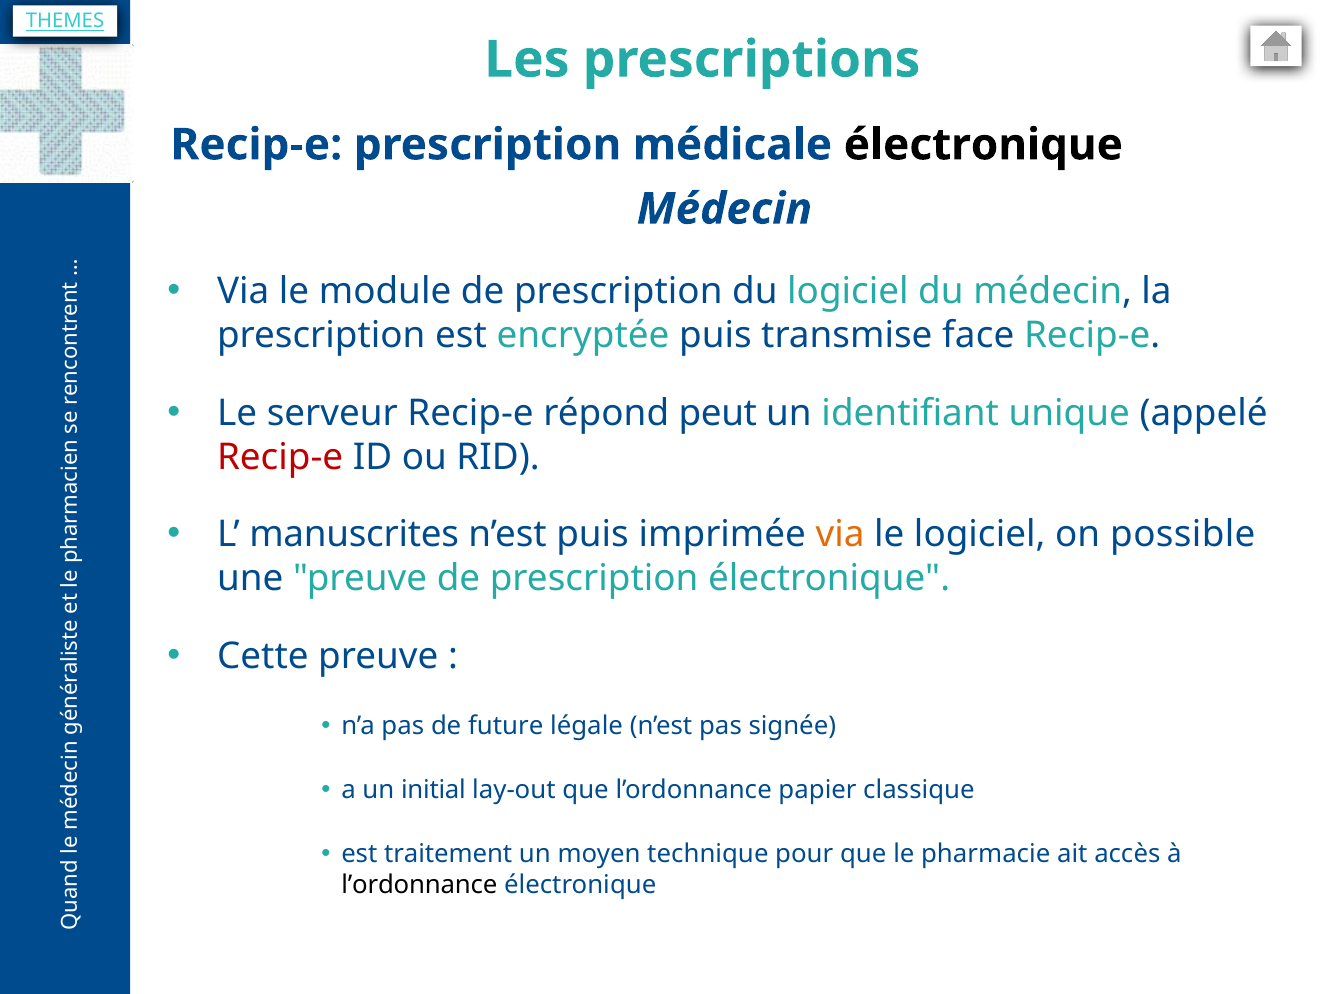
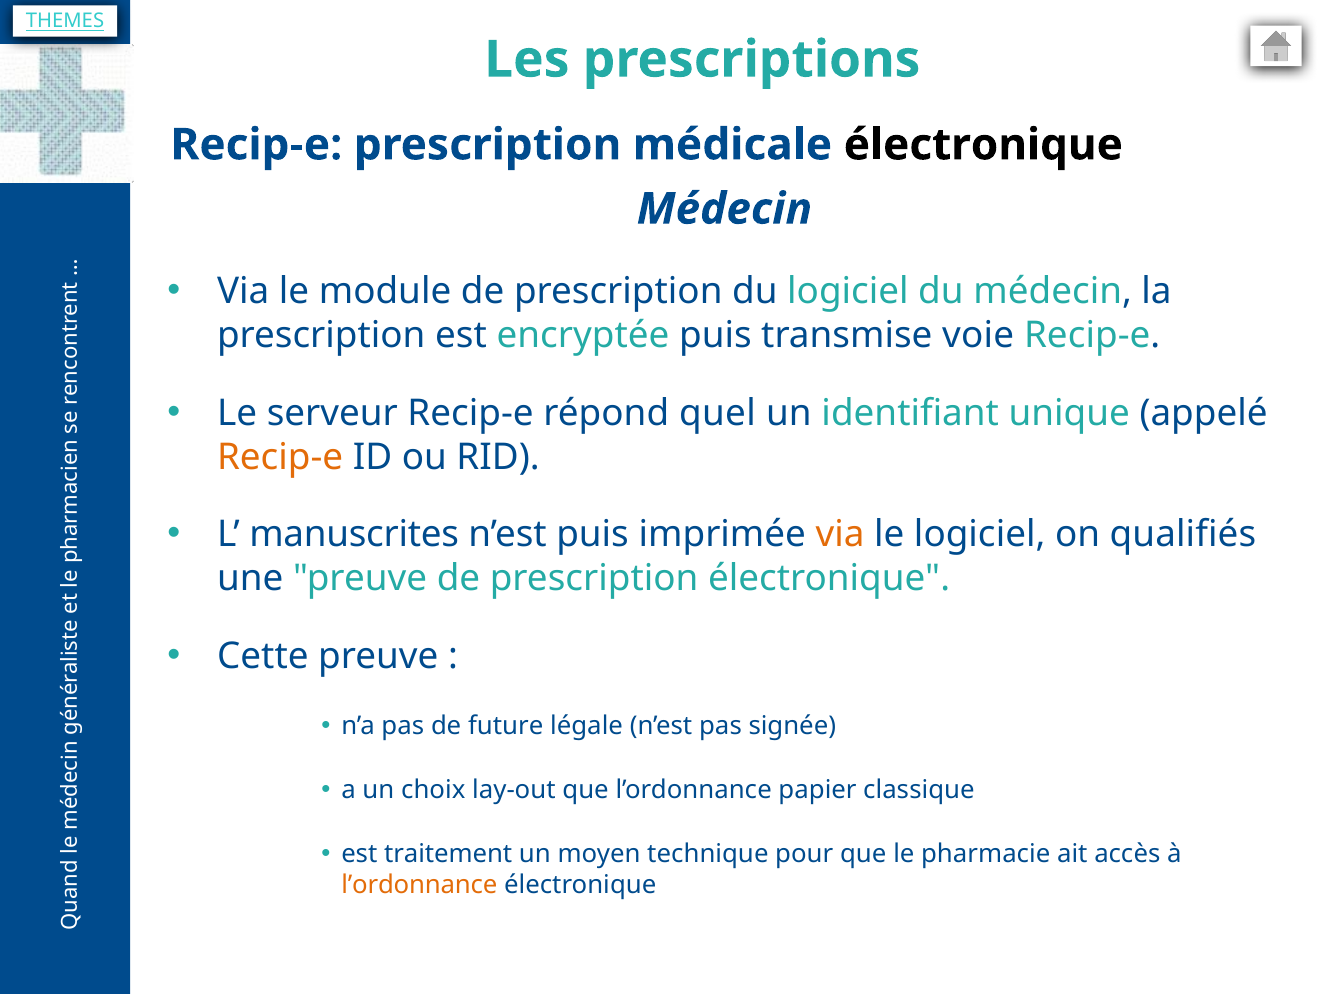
face: face -> voie (978, 336)
peut: peut -> quel (717, 413)
Recip-e colour: red -> orange (280, 457)
possible: possible -> qualifiés (1183, 534)
initial: initial -> choix (433, 790)
l’ordonnance colour: black -> orange (419, 885)
